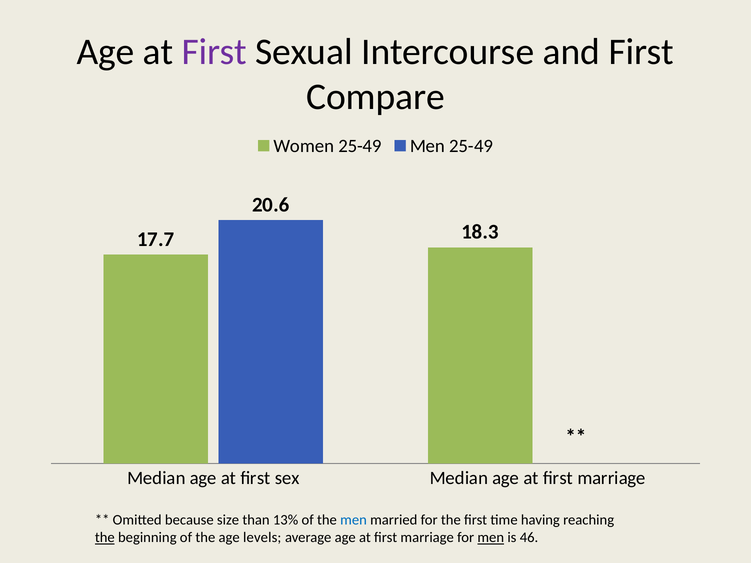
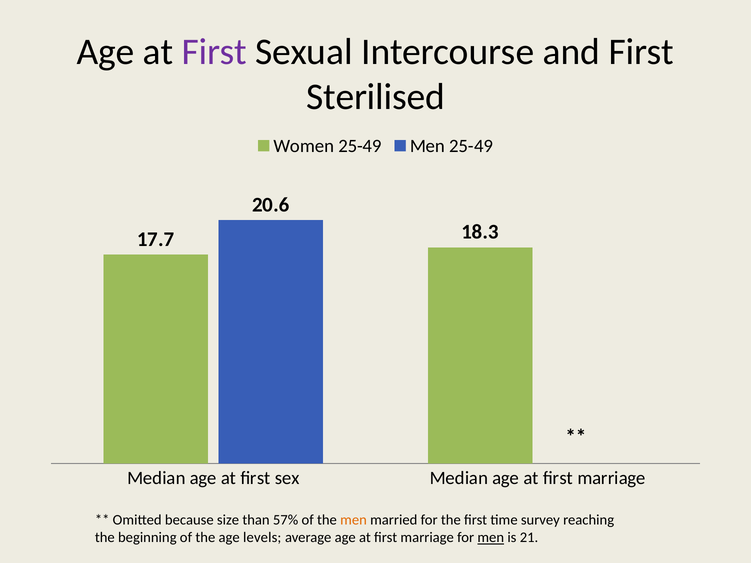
Compare: Compare -> Sterilised (376, 97)
13%: 13% -> 57% (286, 520)
men colour: blue -> orange (354, 520)
having: having -> survey (540, 520)
the underline: present -> none (105, 538)
46: 46 -> 21 (529, 538)
